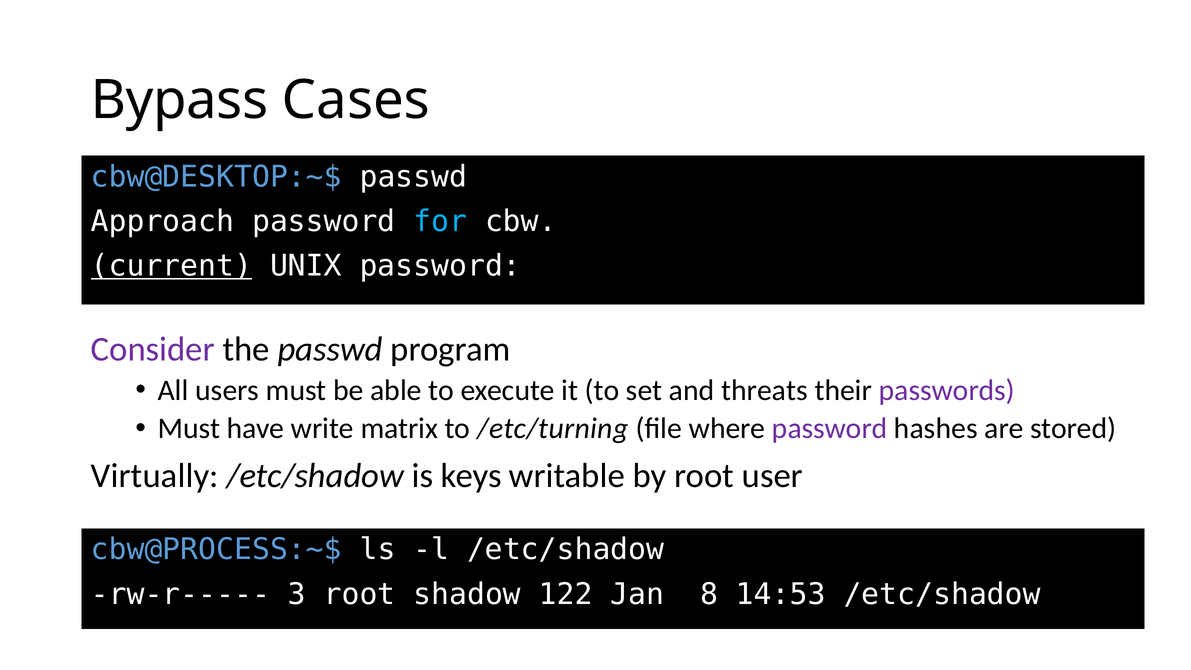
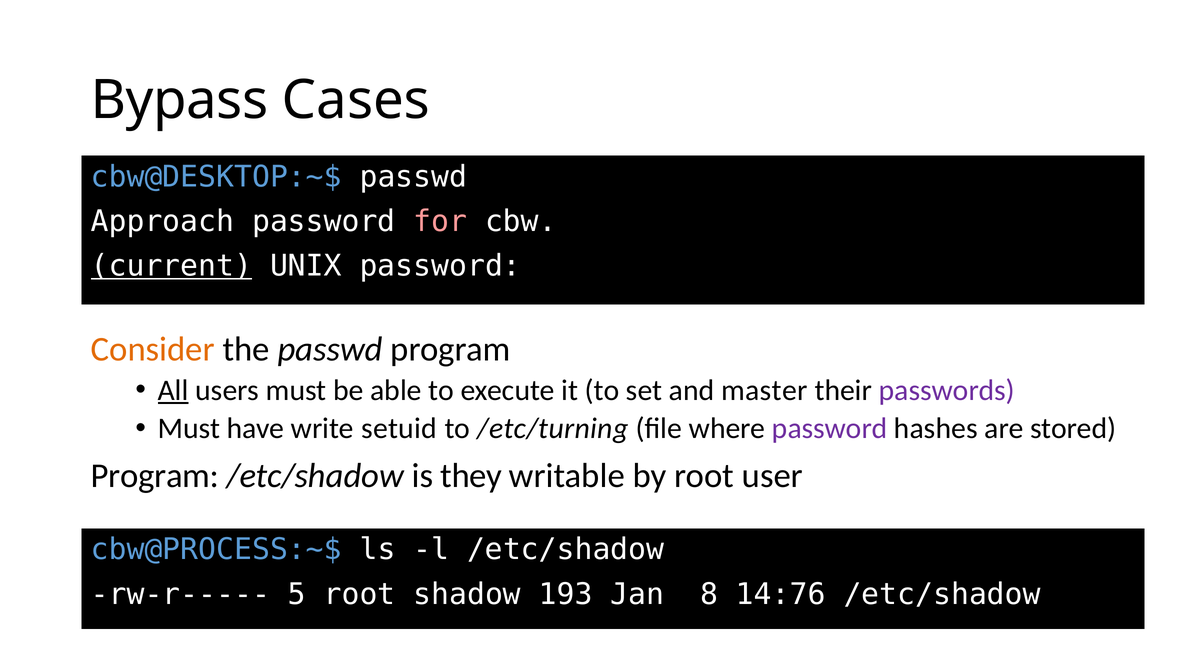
for colour: light blue -> pink (440, 221)
Consider colour: purple -> orange (153, 349)
All underline: none -> present (173, 390)
threats: threats -> master (764, 390)
matrix: matrix -> setuid (399, 429)
Virtually: Virtually -> Program (155, 476)
keys: keys -> they (471, 476)
3: 3 -> 5 (297, 594)
122: 122 -> 193 (566, 594)
14:53: 14:53 -> 14:76 (781, 594)
